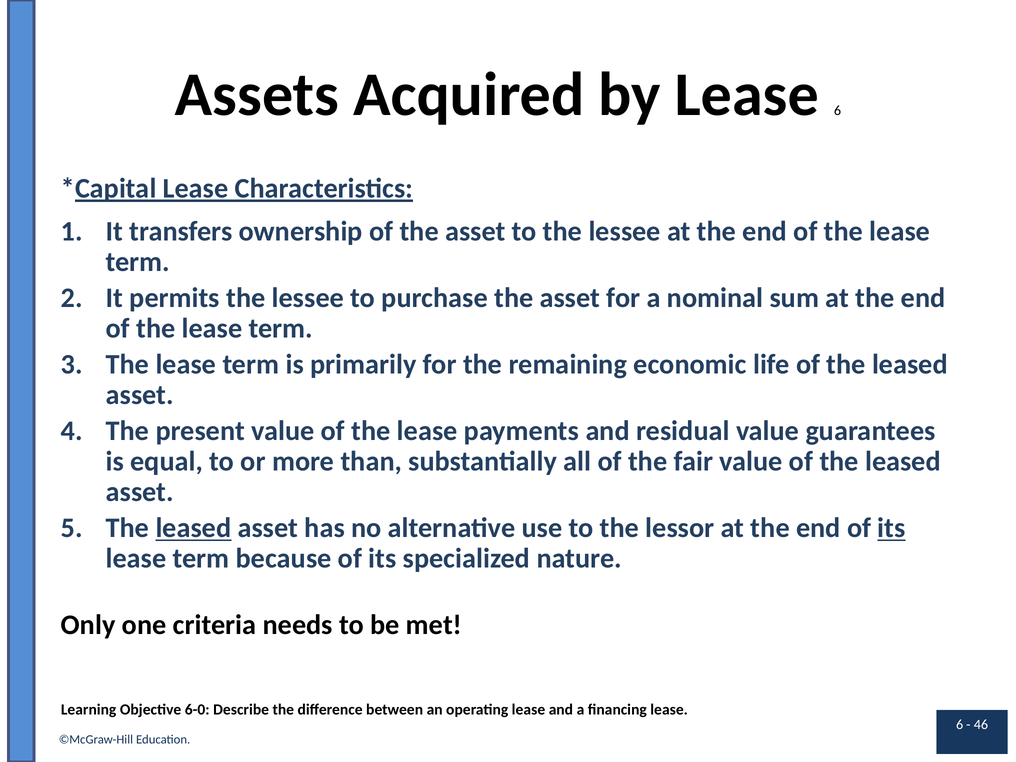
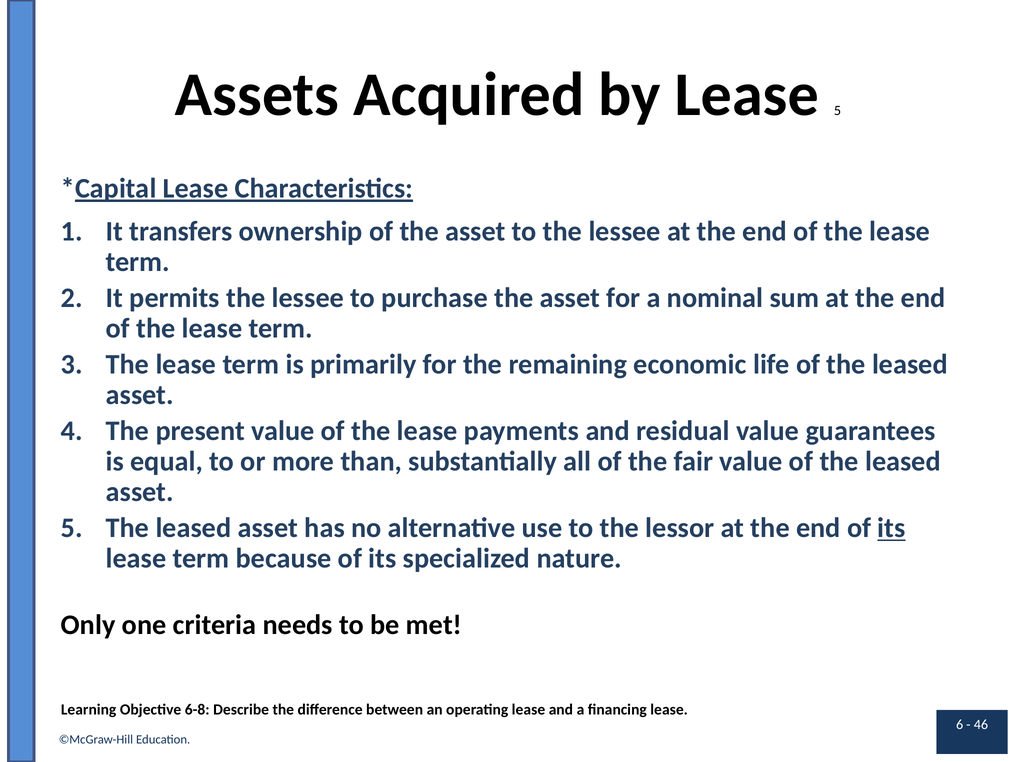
Lease 6: 6 -> 5 (838, 111)
leased underline: present -> none (193, 528)
6-0: 6-0 -> 6-8 (197, 710)
